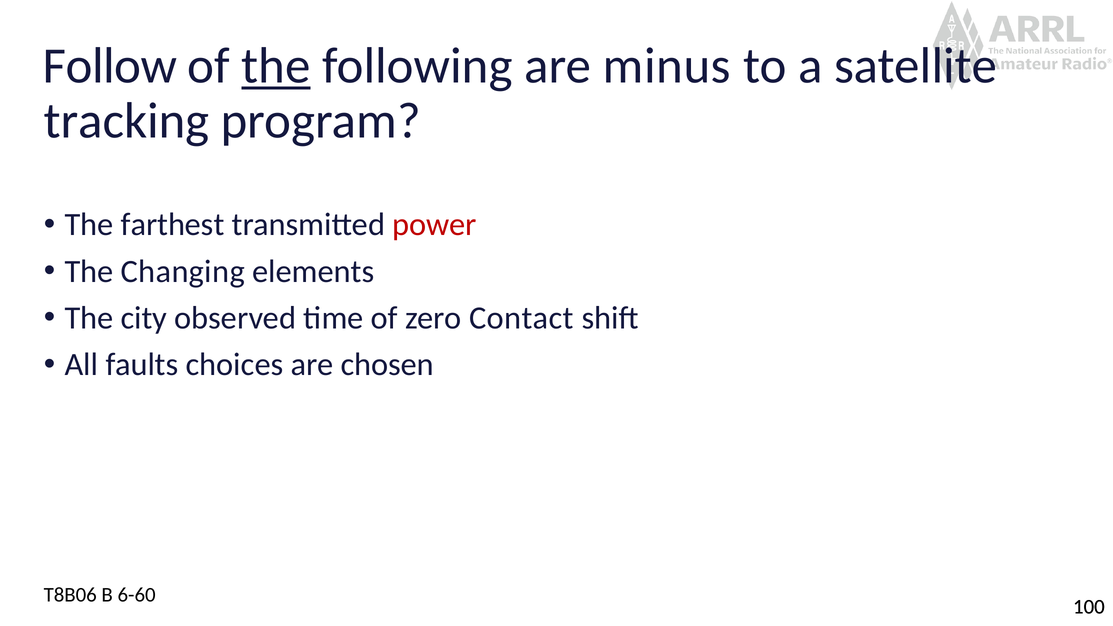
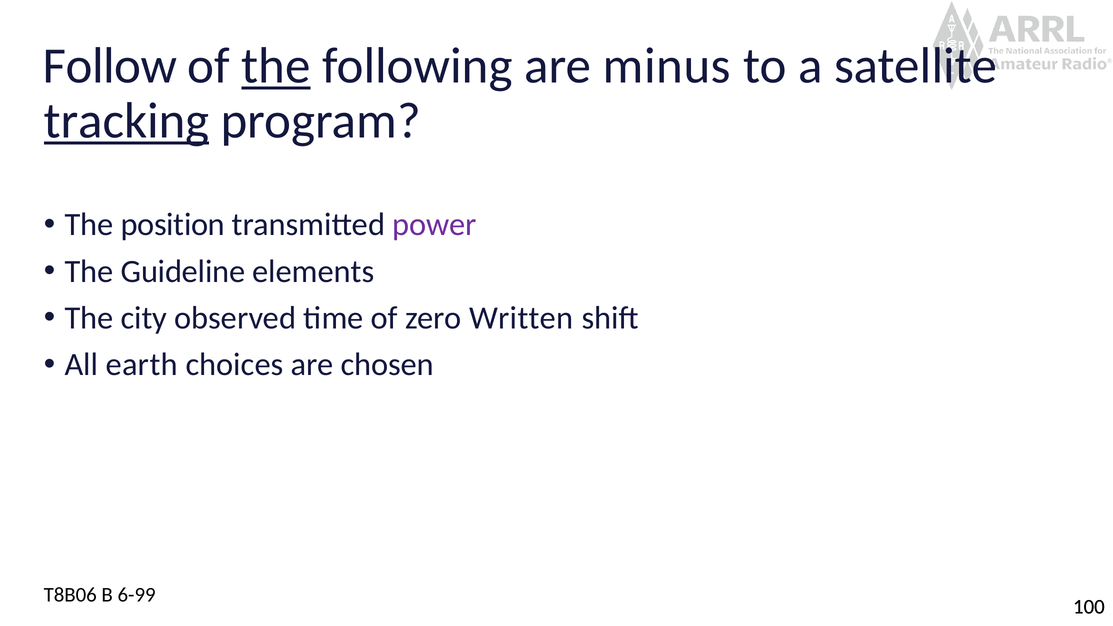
tracking underline: none -> present (126, 121)
farthest: farthest -> position (173, 225)
power colour: red -> purple (435, 225)
Changing: Changing -> Guideline (183, 271)
Contact: Contact -> Written (521, 318)
faults: faults -> earth (142, 365)
6-60: 6-60 -> 6-99 (137, 595)
